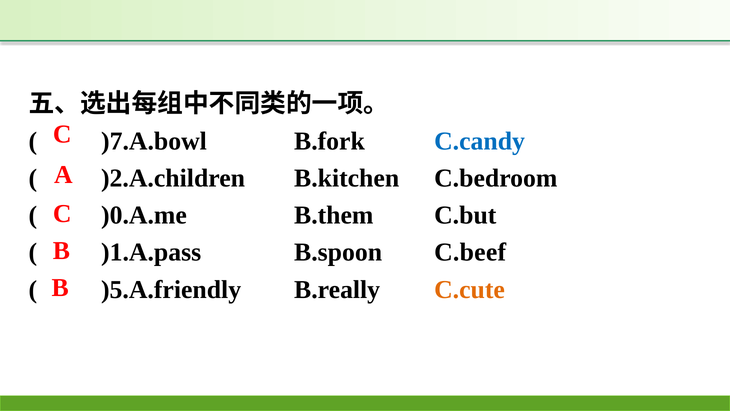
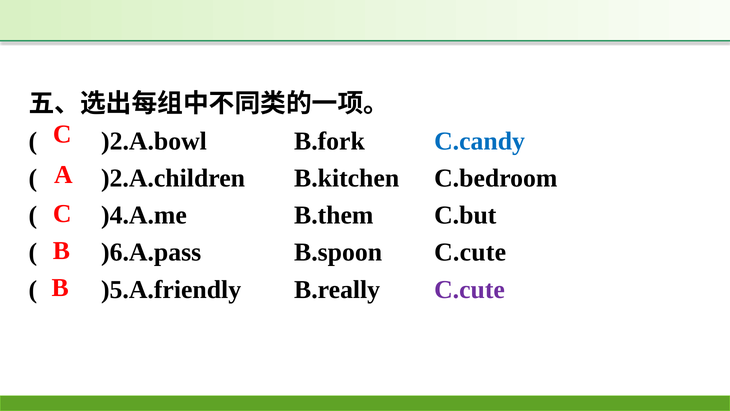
)7.A.bowl: )7.A.bowl -> )2.A.bowl (154, 141)
)0.A.me: )0.A.me -> )4.A.me (144, 215)
)1.A.pass: )1.A.pass -> )6.A.pass (151, 252)
B.spoon C.beef: C.beef -> C.cute (470, 252)
C.cute colour: orange -> purple (470, 289)
